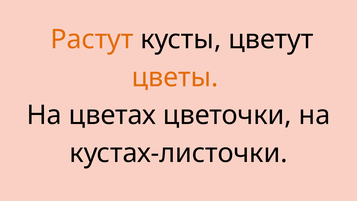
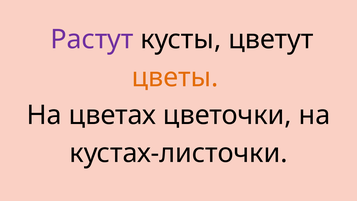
Растут colour: orange -> purple (92, 39)
